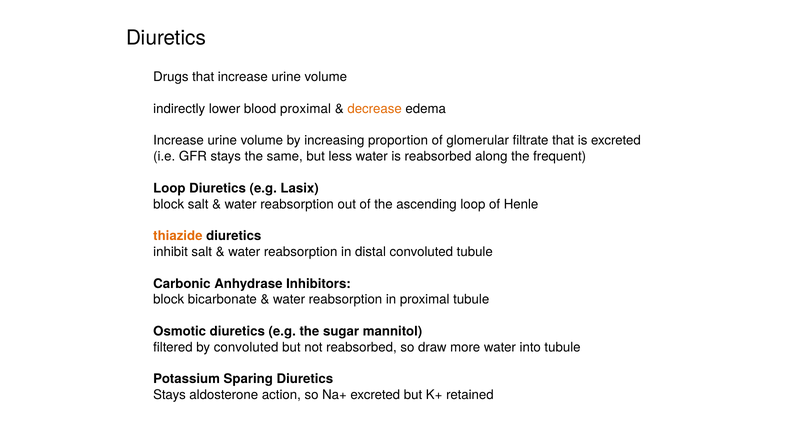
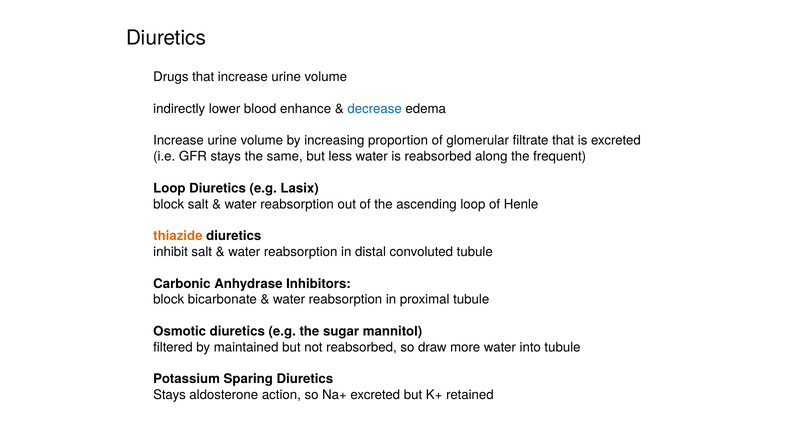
blood proximal: proximal -> enhance (306, 109)
decrease colour: orange -> blue (375, 109)
by convoluted: convoluted -> maintained (246, 347)
